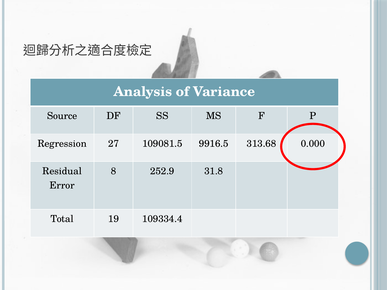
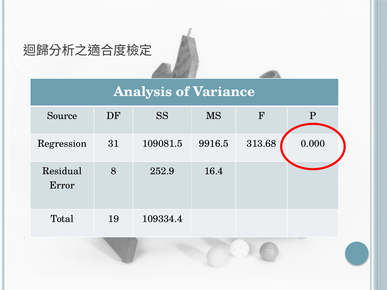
27: 27 -> 31 (114, 144)
31.8: 31.8 -> 16.4 (214, 171)
